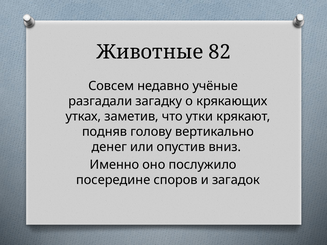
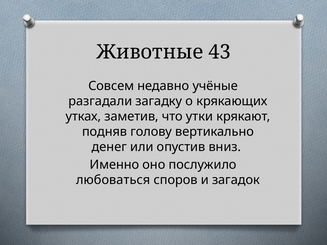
82: 82 -> 43 (220, 52)
посередине: посередине -> любоваться (113, 180)
